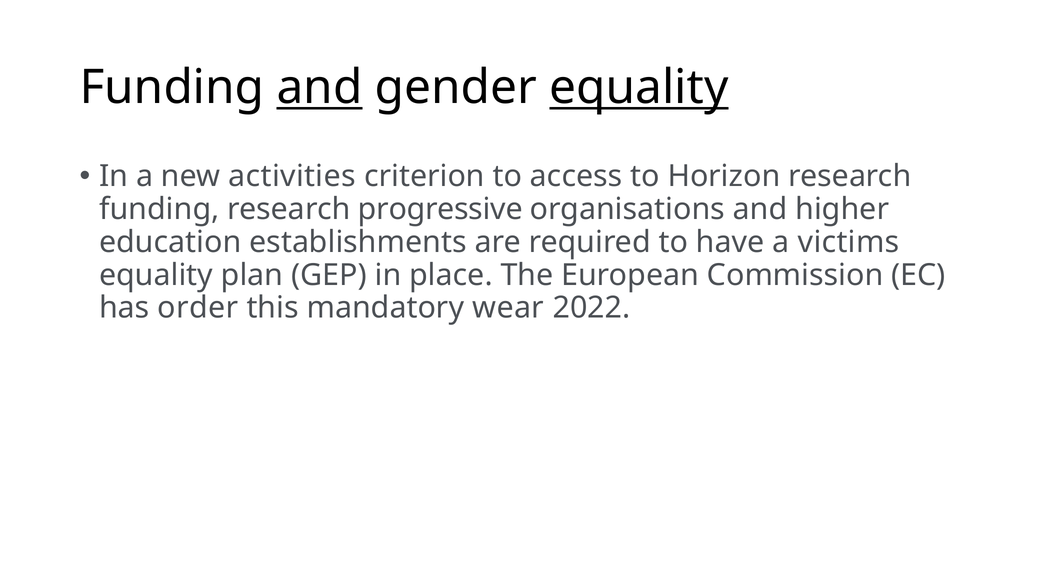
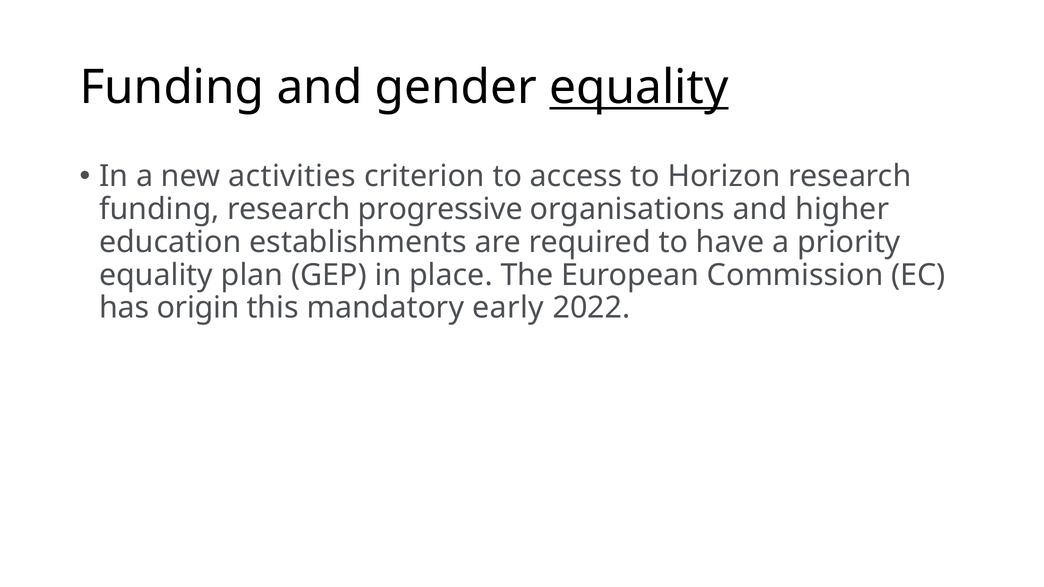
and underline: present -> none (320, 88)
victims: victims -> priority (849, 242)
order: order -> origin (198, 308)
wear: wear -> early (508, 308)
